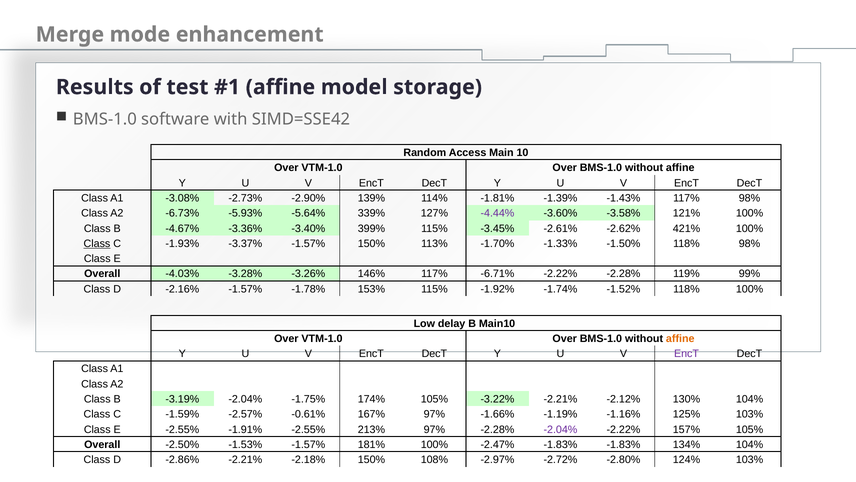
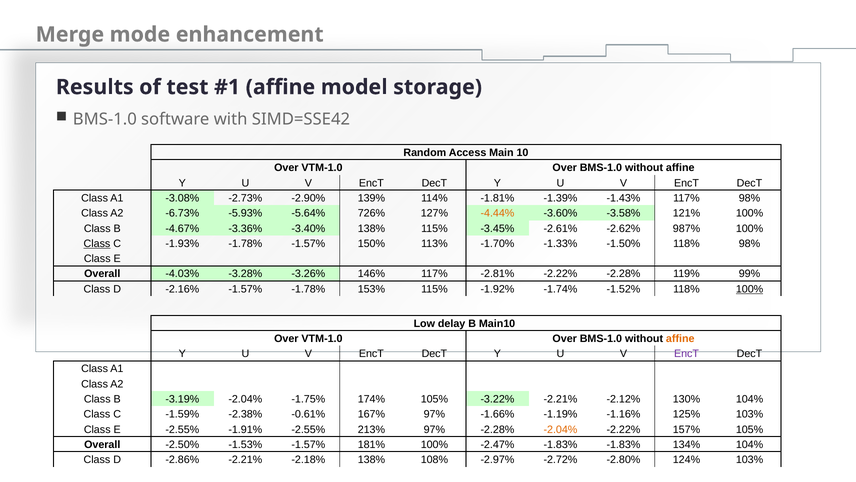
339%: 339% -> 726% (371, 213)
-4.44% colour: purple -> orange (497, 213)
-3.40% 399%: 399% -> 138% (371, 228)
421%: 421% -> 987% (687, 228)
-1.93% -3.37%: -3.37% -> -1.78% (245, 243)
-6.71%: -6.71% -> -2.81% (497, 274)
100% underline: none -> present (750, 289)
-2.57%: -2.57% -> -2.38% (245, 414)
-2.04% colour: purple -> orange (560, 429)
-2.18% 150%: 150% -> 138% (371, 459)
